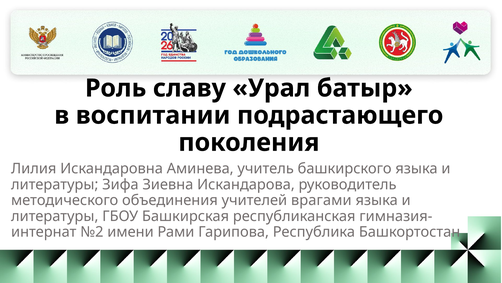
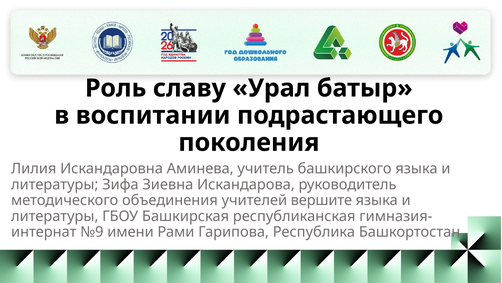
врагами: врагами -> вершите (321, 200)
№2: №2 -> №9 (92, 232)
